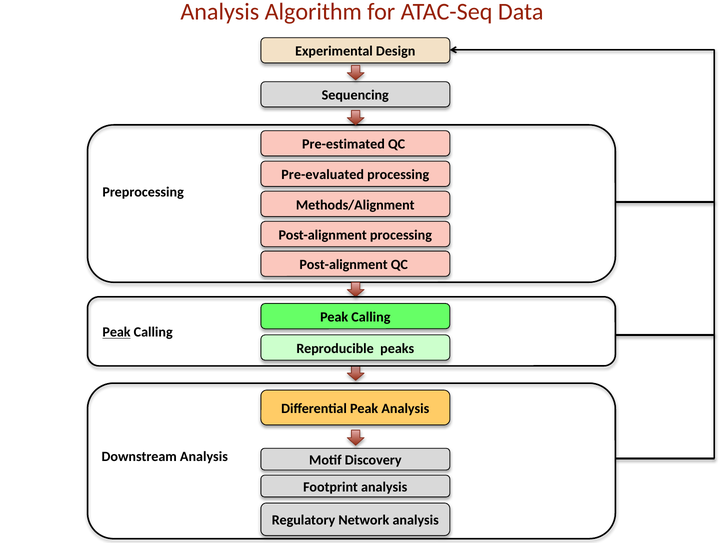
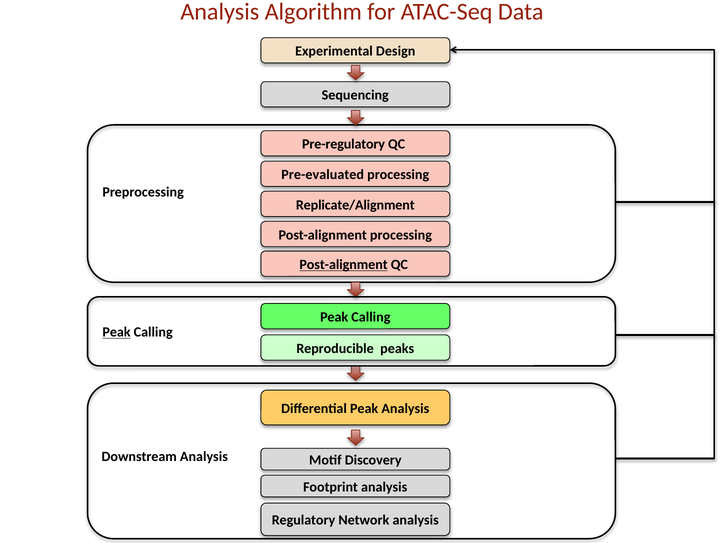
Pre-estimated: Pre-estimated -> Pre-regulatory (344, 144)
Methods/Alignment: Methods/Alignment -> Replicate/Alignment (355, 205)
Post-alignment underline: none -> present (344, 265)
